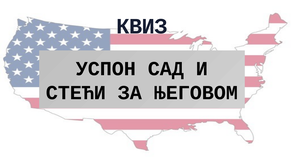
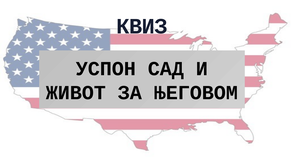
СТЕЋИ: СТЕЋИ -> ЖИВОТ (76, 93)
